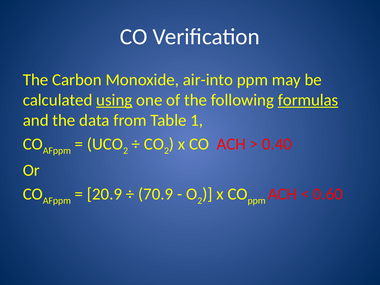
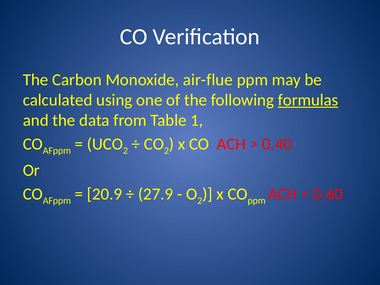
air-into: air-into -> air-flue (208, 80)
using underline: present -> none (114, 100)
70.9: 70.9 -> 27.9 (156, 194)
